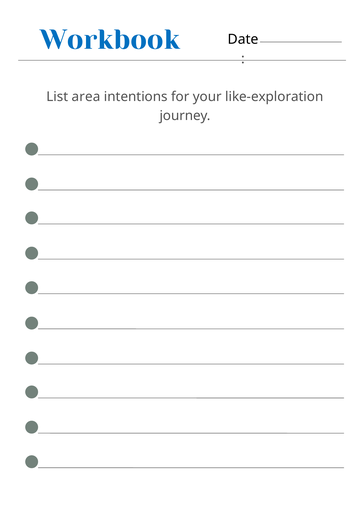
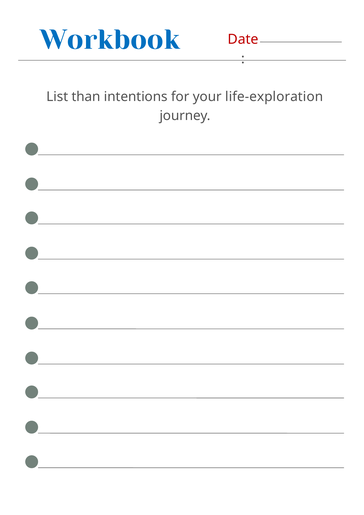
Date colour: black -> red (243, 39)
area: area -> than (86, 97)
like-exploration: like-exploration -> life-exploration (274, 97)
